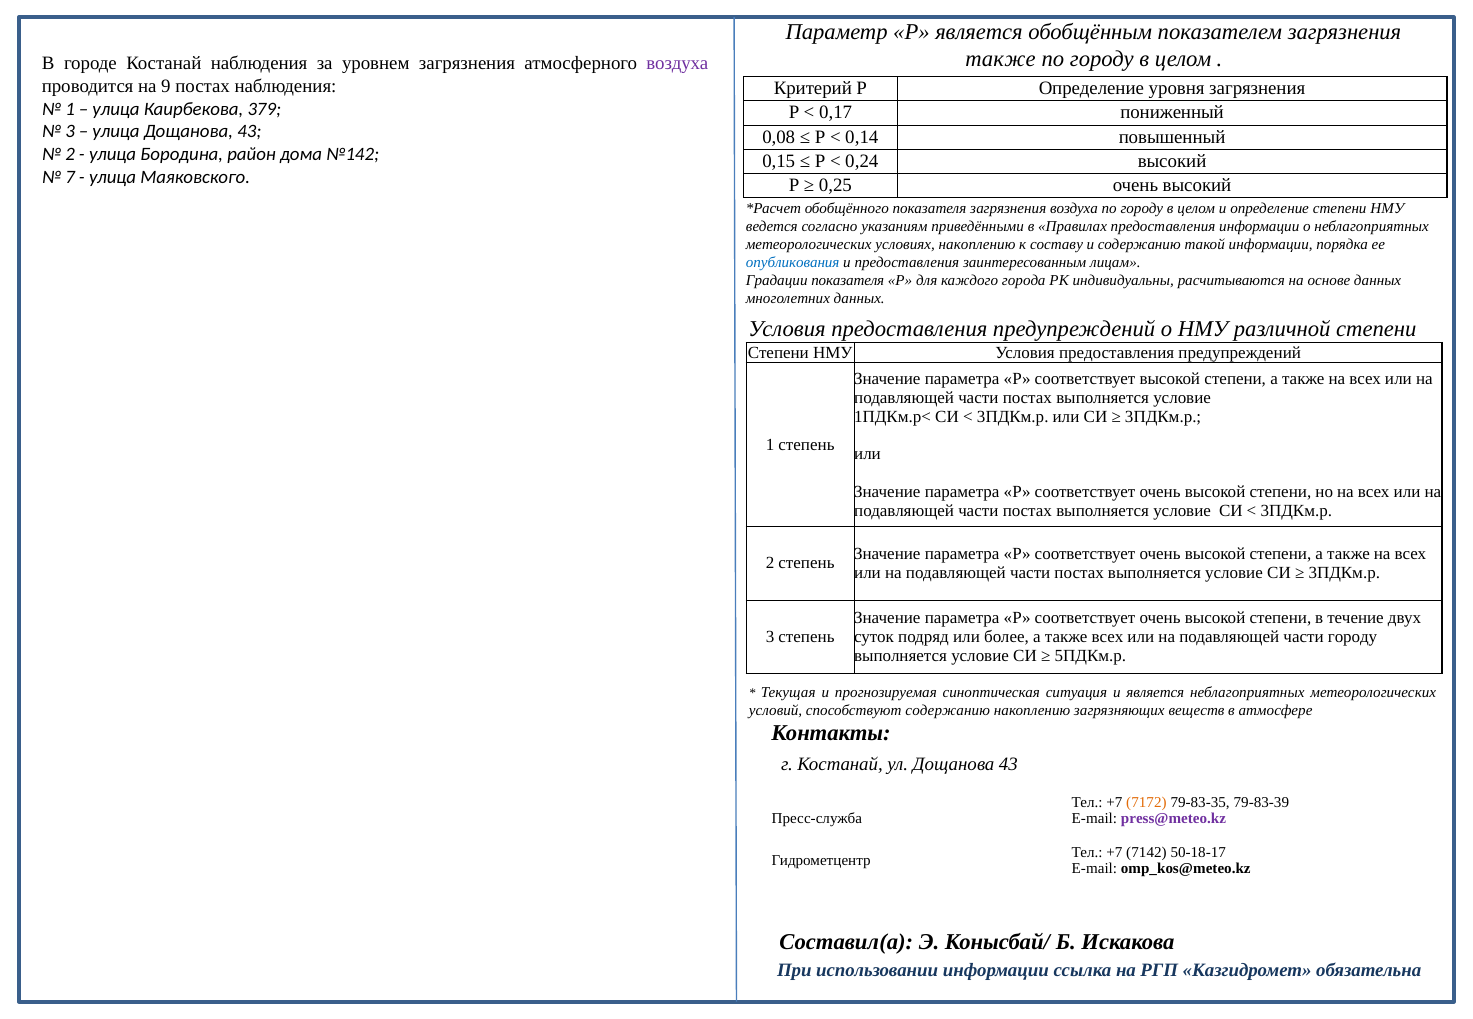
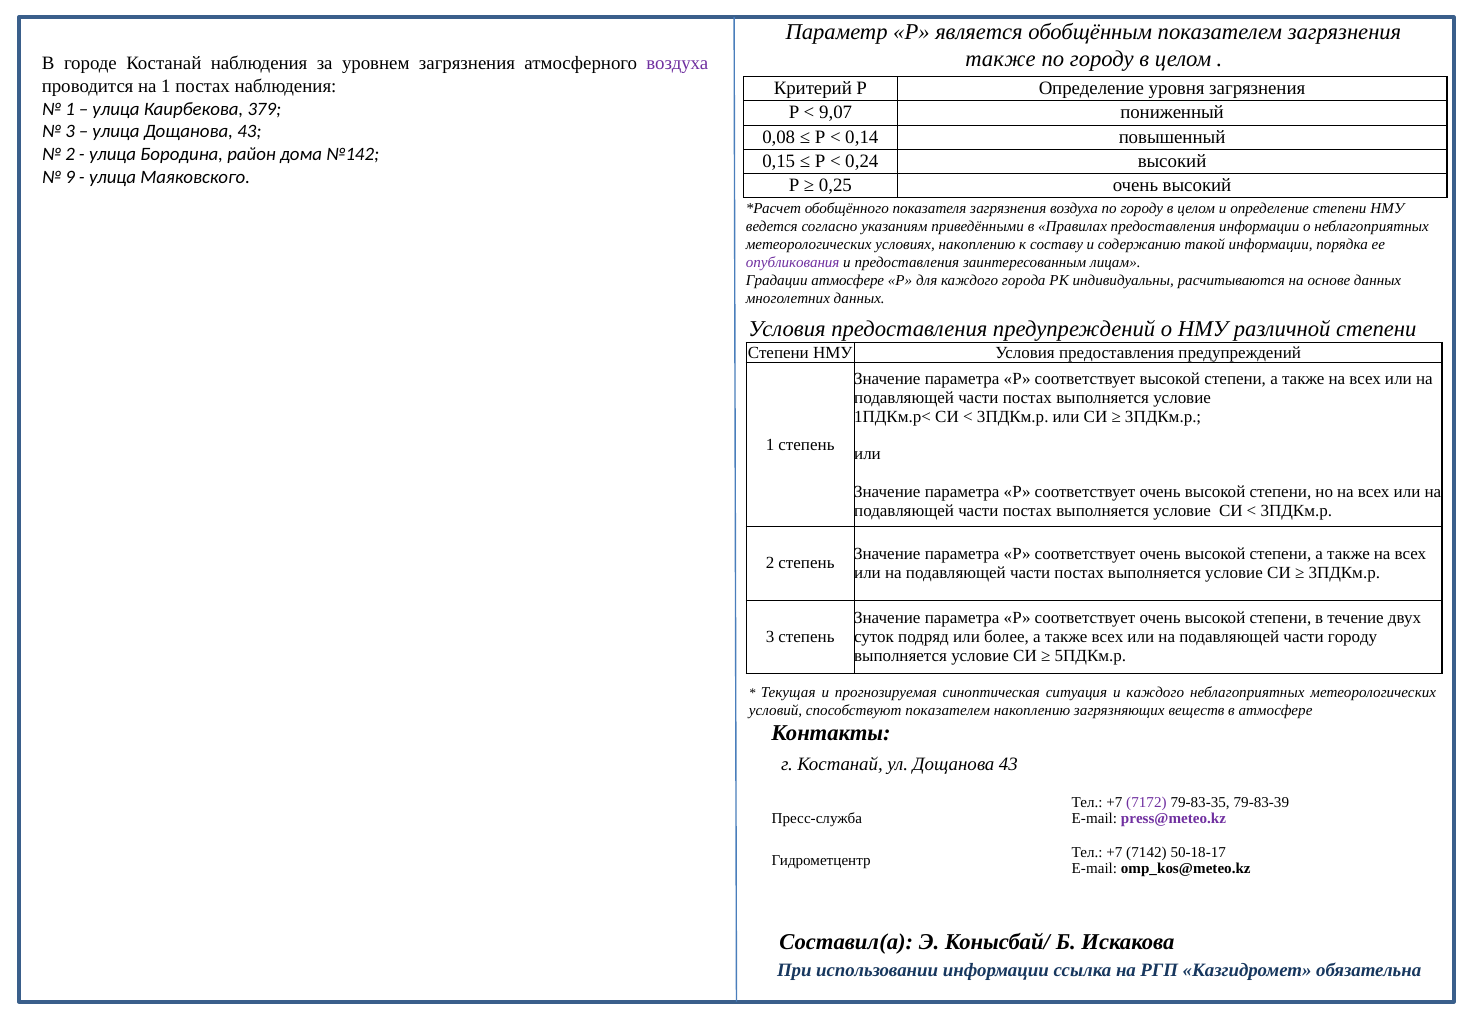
на 9: 9 -> 1 (166, 86)
0,17: 0,17 -> 9,07 (836, 113)
7: 7 -> 9 (70, 177)
опубликования colour: blue -> purple (793, 262)
Градации показателя: показателя -> атмосфере (848, 281)
и является: является -> каждого (1155, 693)
способствуют содержанию: содержанию -> показателем (948, 711)
7172 colour: orange -> purple (1146, 803)
